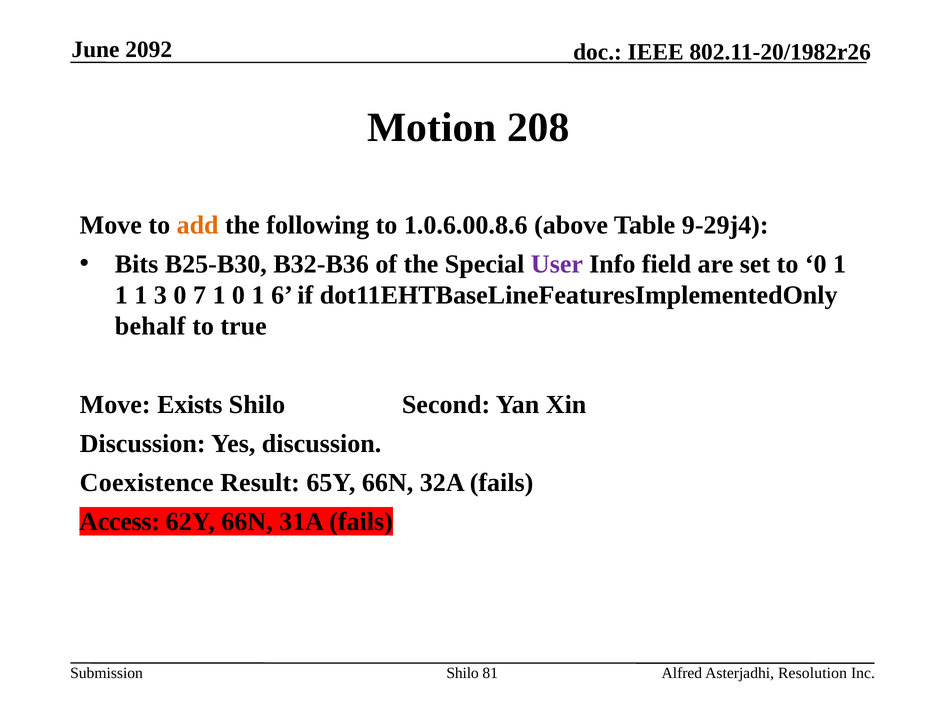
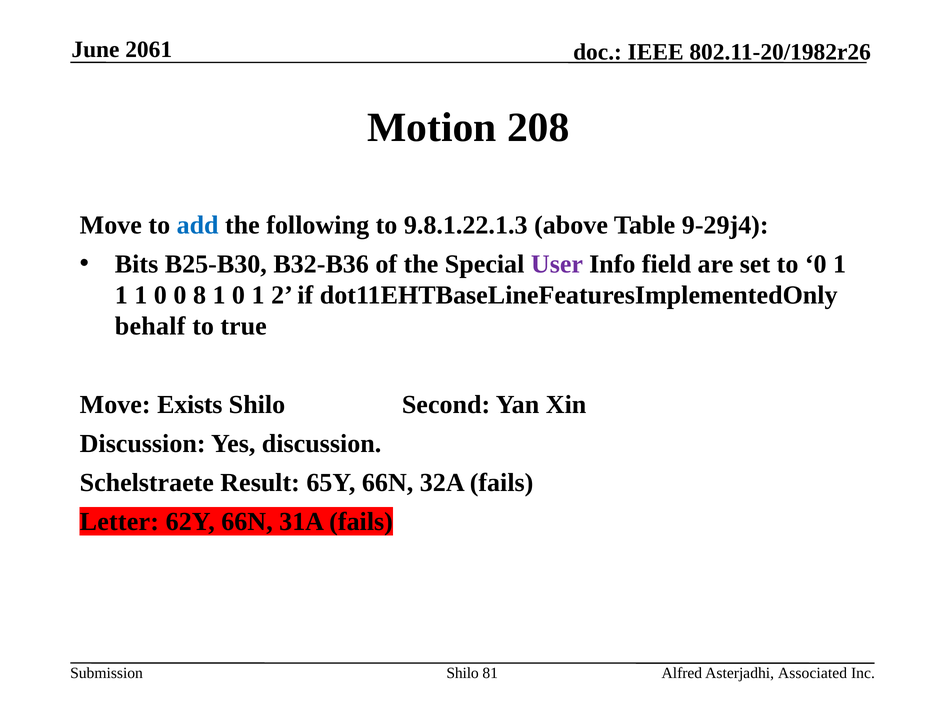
2092: 2092 -> 2061 (149, 50)
add colour: orange -> blue (198, 225)
1.0.6.00.8.6: 1.0.6.00.8.6 -> 9.8.1.22.1.3 (466, 225)
1 1 3: 3 -> 0 (160, 295)
7: 7 -> 8 (200, 295)
6: 6 -> 2 (282, 295)
Coexistence: Coexistence -> Schelstraete (147, 483)
Access: Access -> Letter (119, 522)
Resolution: Resolution -> Associated (813, 674)
